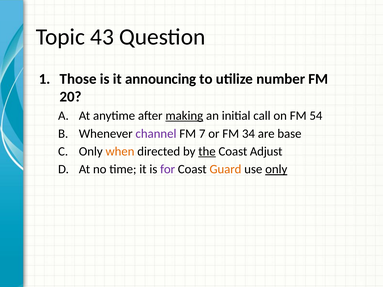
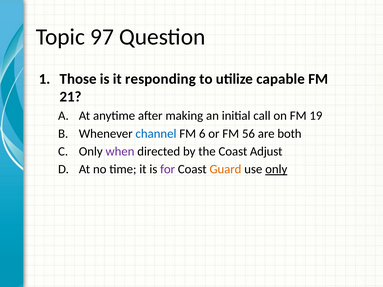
43: 43 -> 97 (102, 37)
announcing: announcing -> responding (161, 79)
number: number -> capable (281, 79)
20: 20 -> 21 (71, 97)
making underline: present -> none (184, 116)
54: 54 -> 19 (316, 116)
channel colour: purple -> blue (156, 134)
7: 7 -> 6 (202, 134)
34: 34 -> 56 (248, 134)
base: base -> both (289, 134)
when colour: orange -> purple (120, 152)
the underline: present -> none (207, 152)
